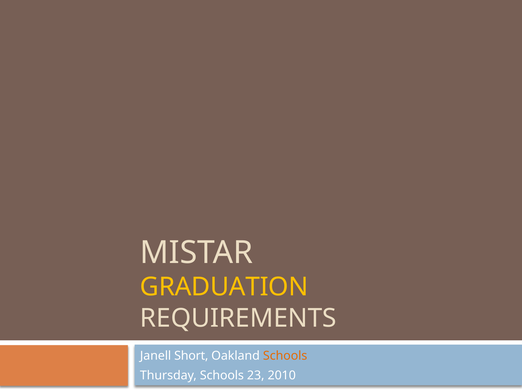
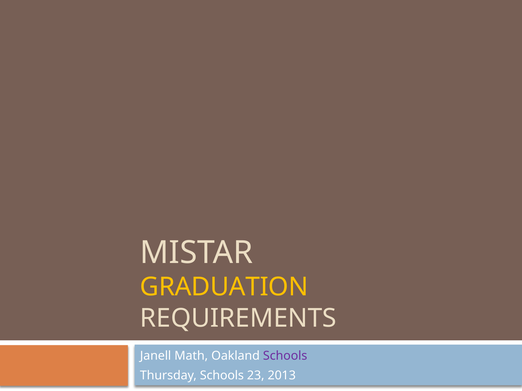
Short: Short -> Math (191, 356)
Schools colour: orange -> purple (285, 356)
2010: 2010 -> 2013 (282, 376)
